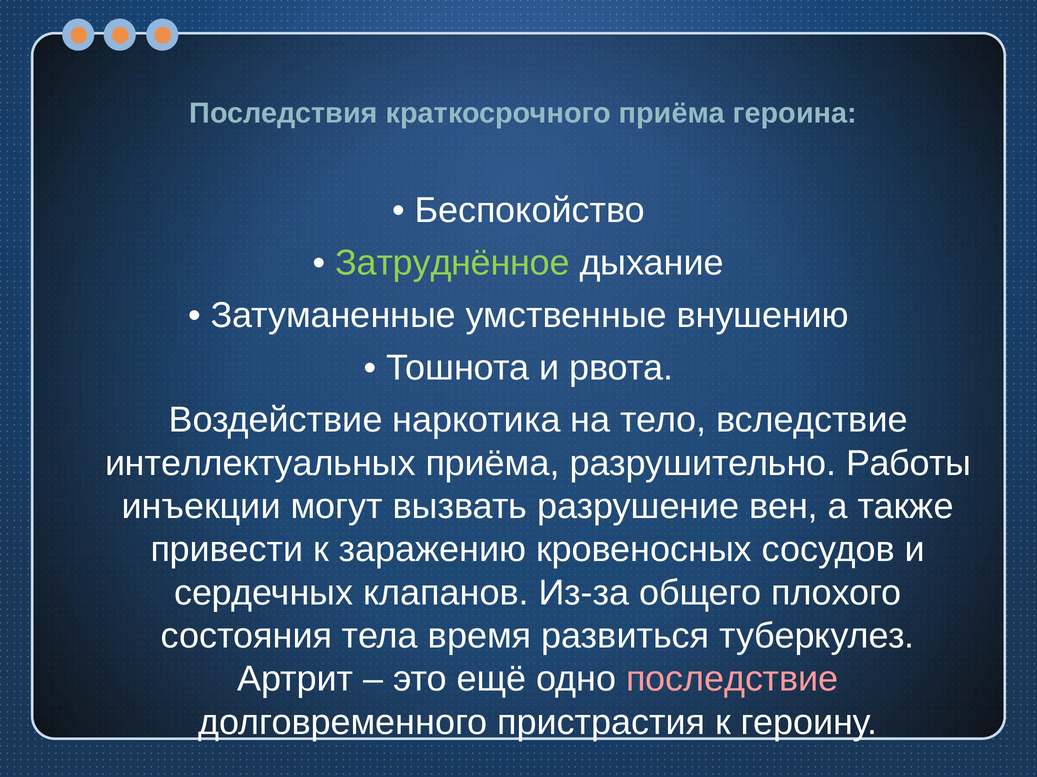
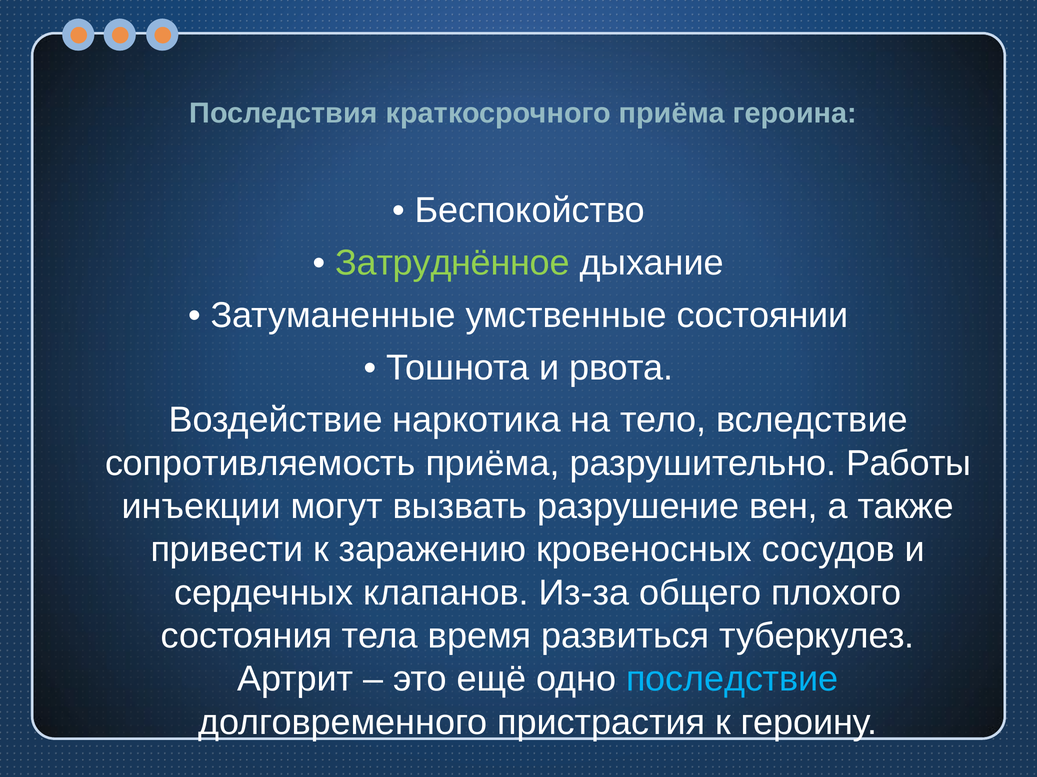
внушению: внушению -> состоянии (763, 316)
интеллектуальных: интеллектуальных -> сопротивляемость (260, 464)
последствие colour: pink -> light blue (732, 680)
